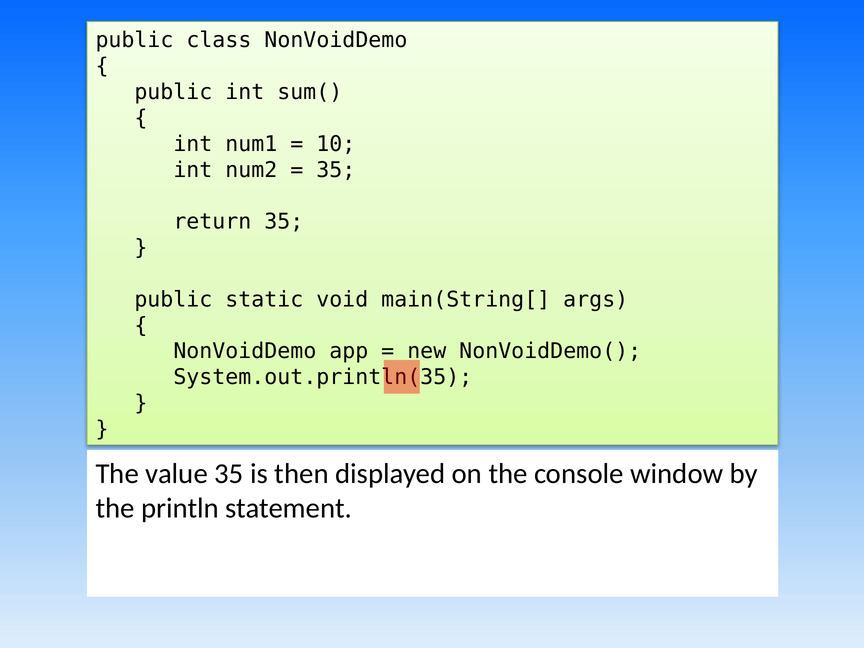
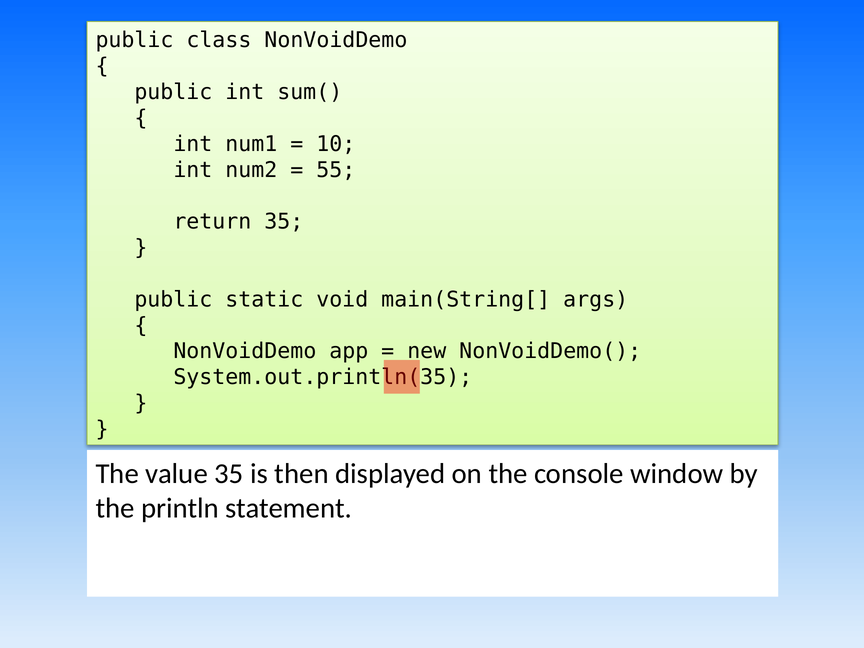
35: 35 -> 55 (336, 170)
